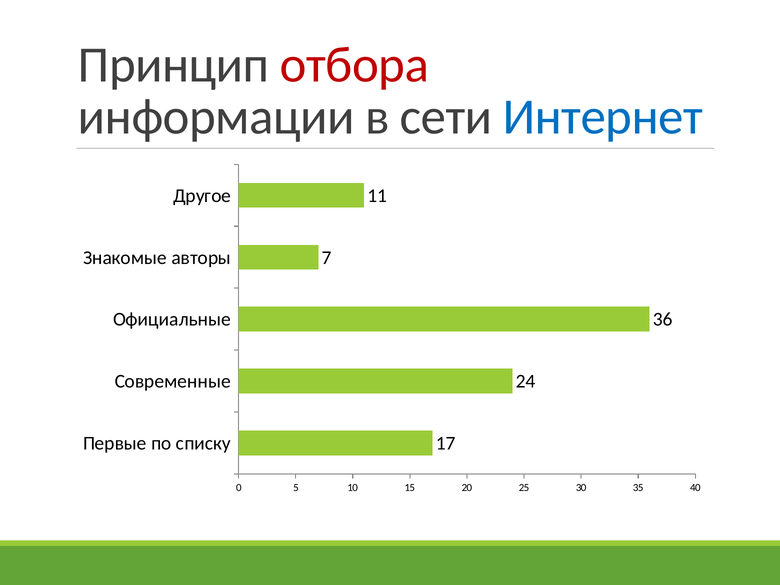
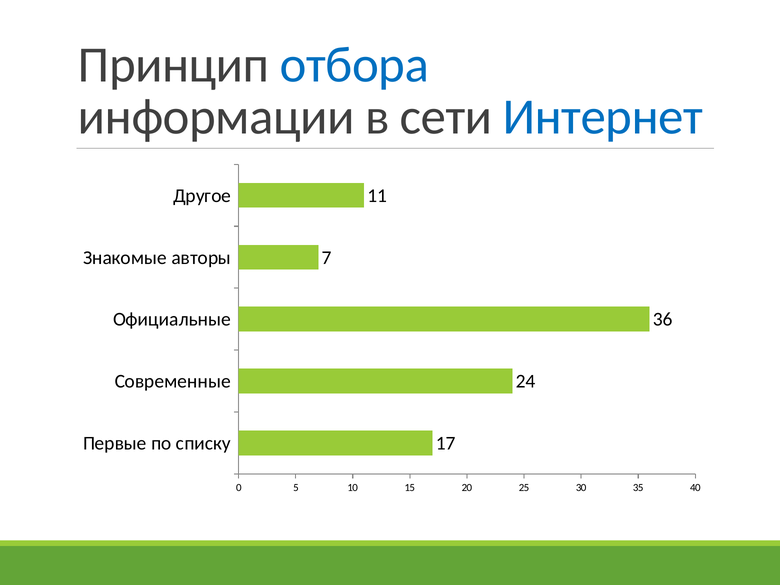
отбора colour: red -> blue (354, 65)
